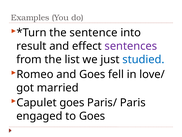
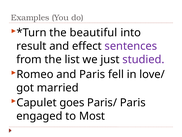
sentence: sentence -> beautiful (93, 33)
studied colour: blue -> purple (143, 59)
and Goes: Goes -> Paris (92, 74)
to Goes: Goes -> Most (92, 116)
